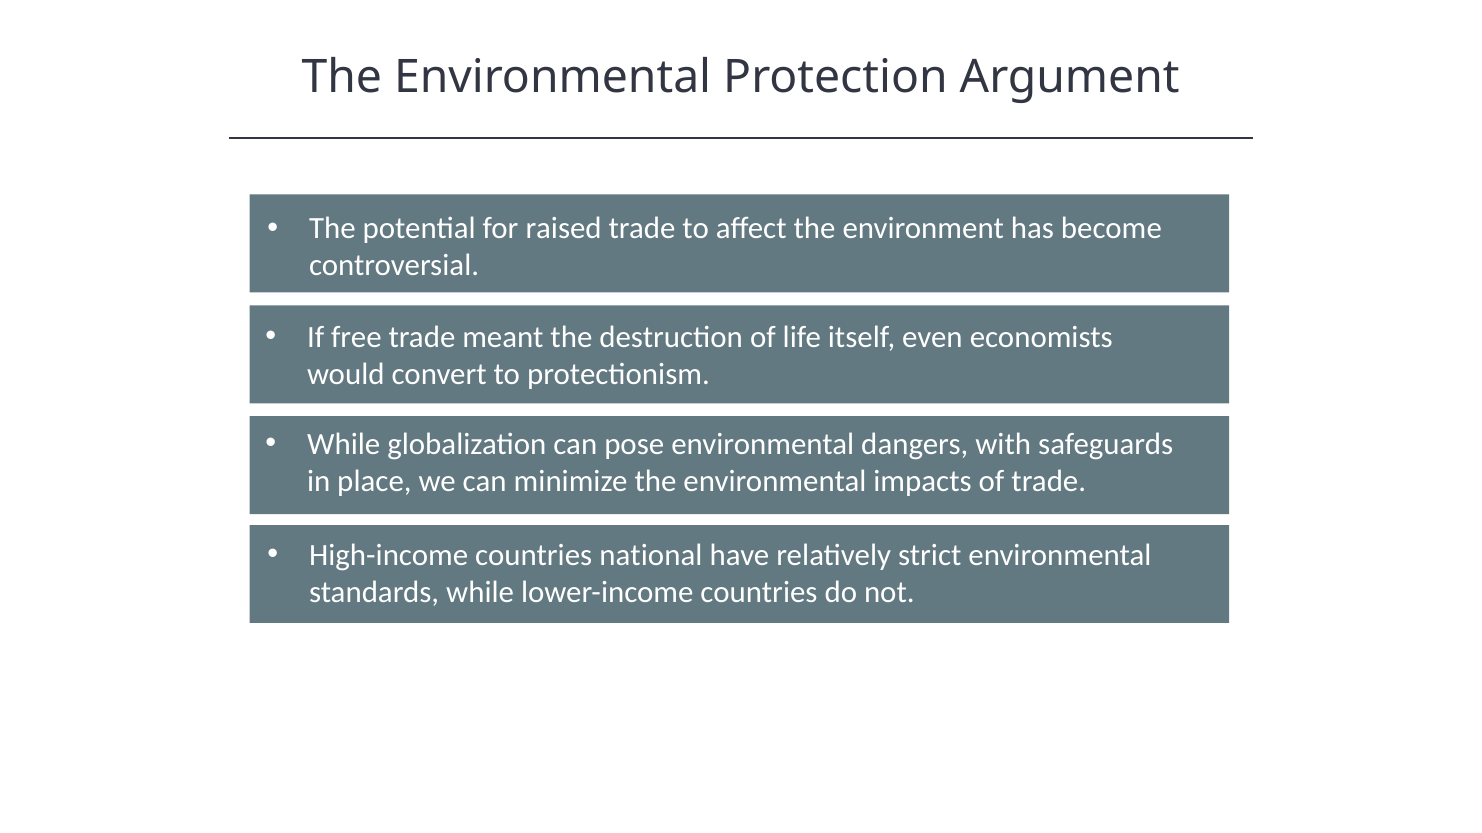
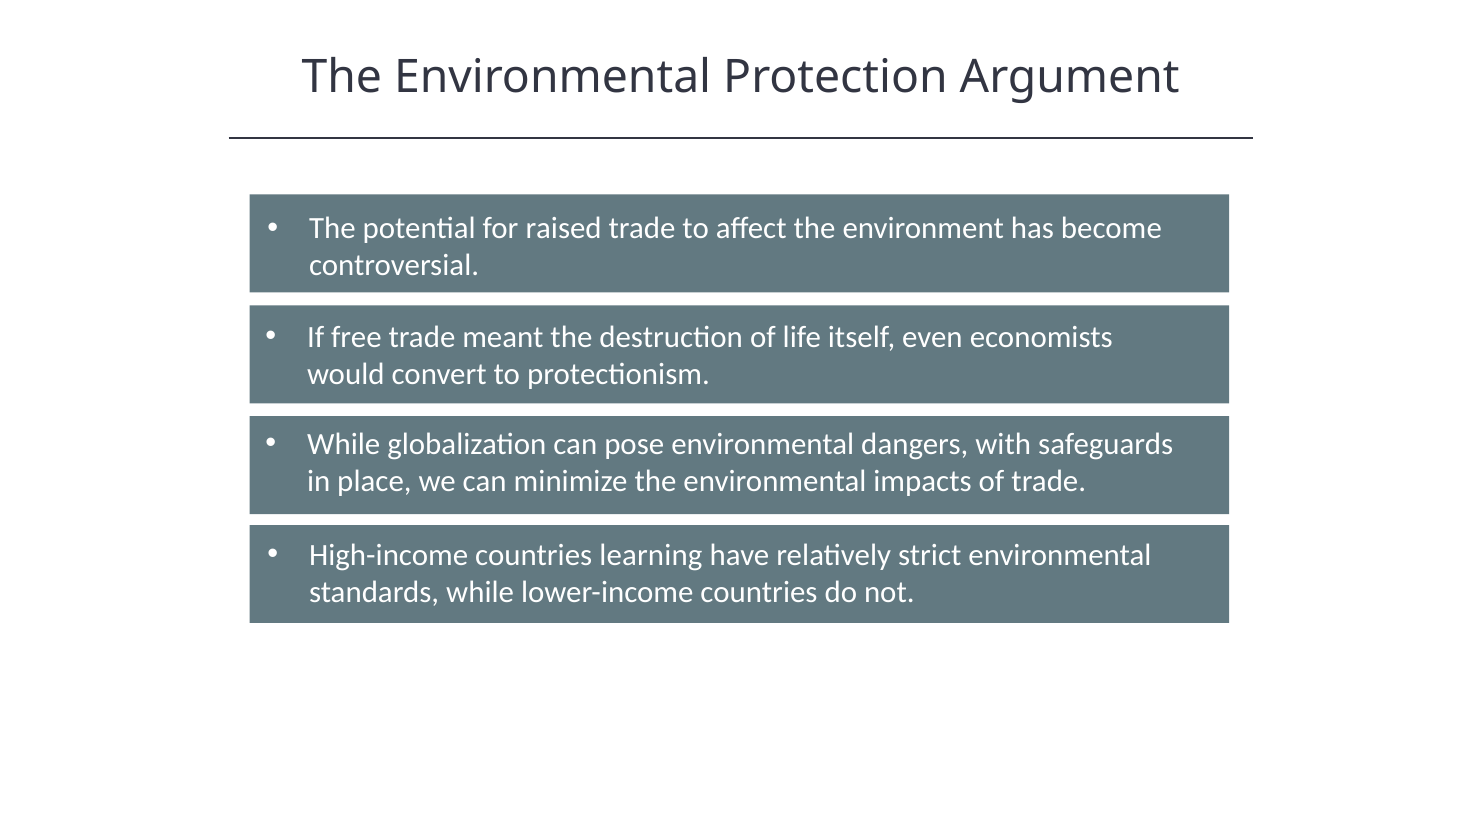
national: national -> learning (651, 555)
